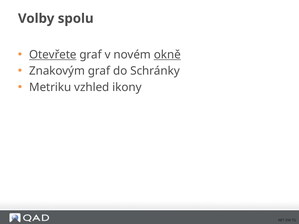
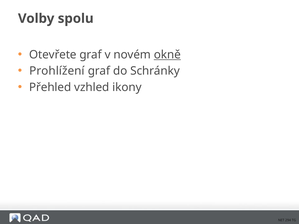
Otevřete underline: present -> none (53, 55)
Znakovým: Znakovým -> Prohlížení (57, 71)
Metriku: Metriku -> Přehled (50, 87)
